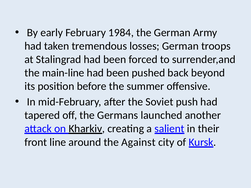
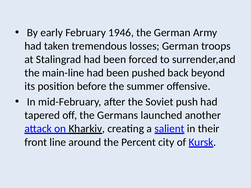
1984: 1984 -> 1946 (121, 33)
Against: Against -> Percent (139, 142)
